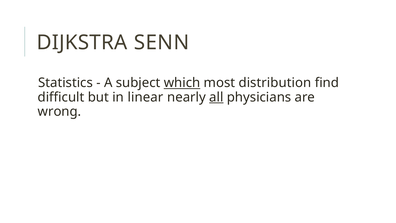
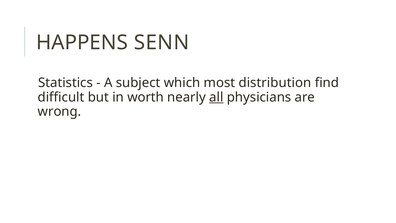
DIJKSTRA: DIJKSTRA -> HAPPENS (82, 42)
which underline: present -> none (182, 83)
linear: linear -> worth (146, 97)
